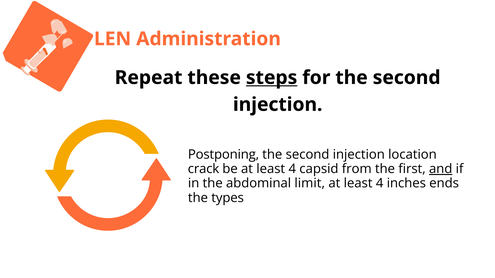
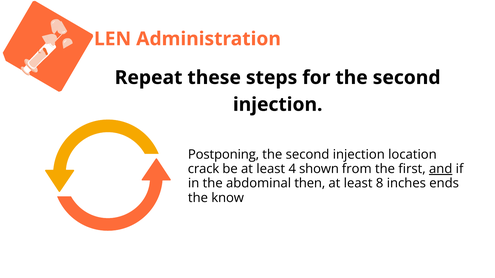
steps underline: present -> none (272, 78)
capsid: capsid -> shown (319, 169)
limit: limit -> then (310, 184)
4: 4 -> 8 (380, 184)
types: types -> know (228, 198)
